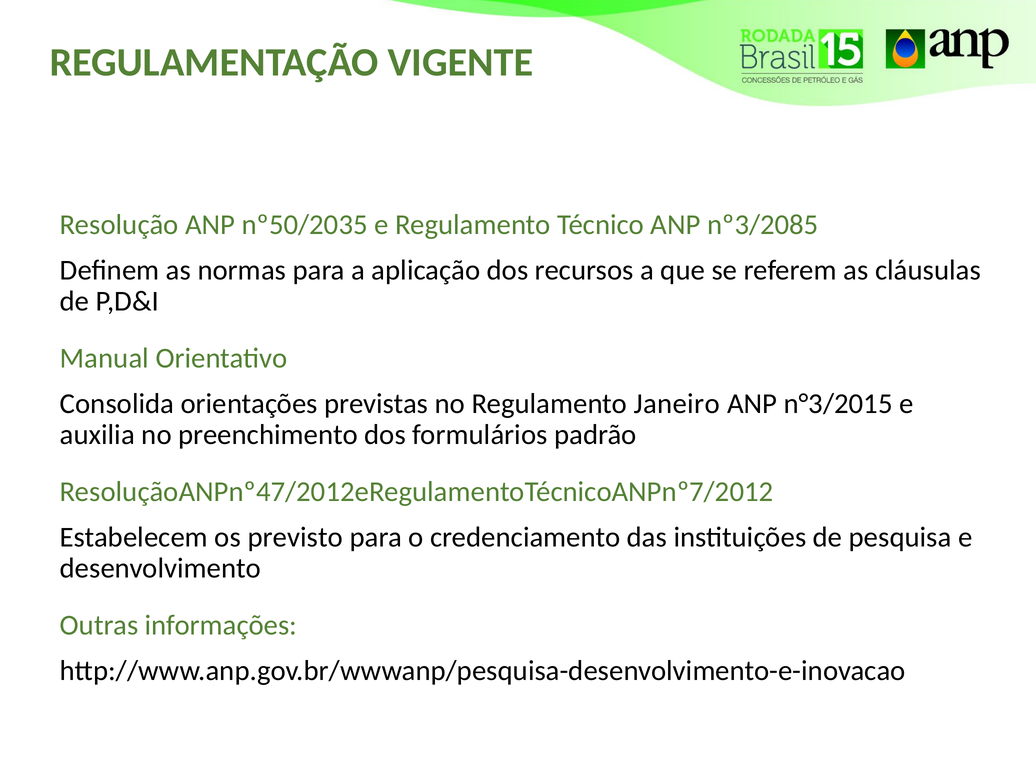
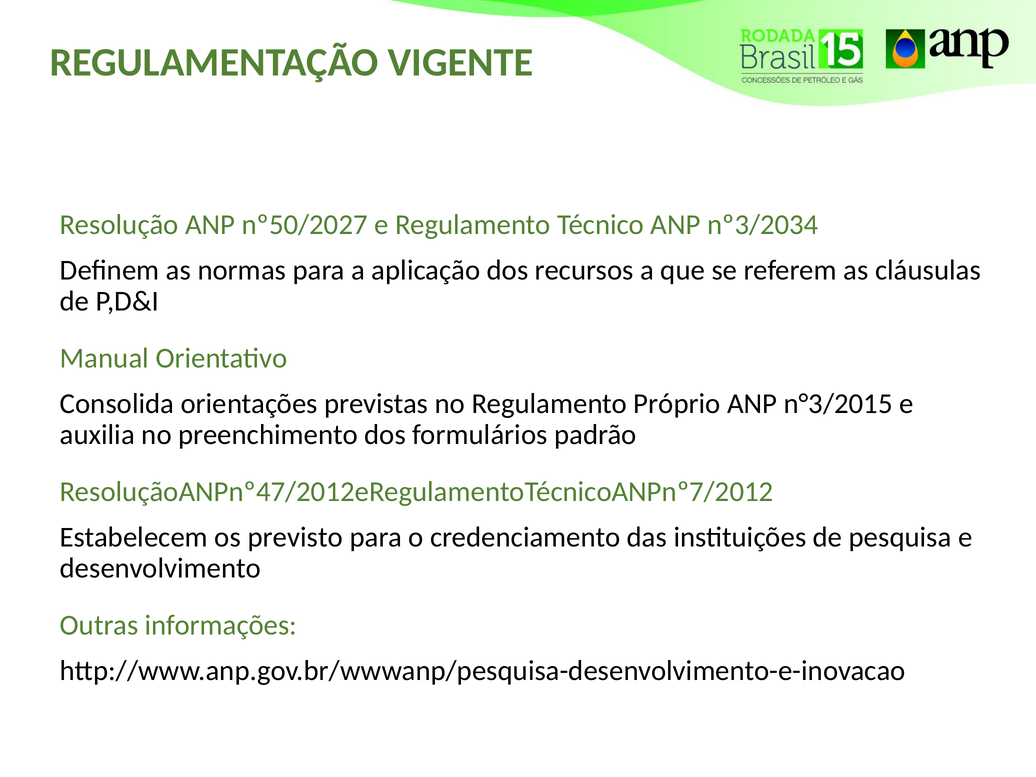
nº50/2035: nº50/2035 -> nº50/2027 (305, 225)
nº3/2085: nº3/2085 -> nº3/2034 (763, 225)
Janeiro: Janeiro -> Próprio (677, 404)
